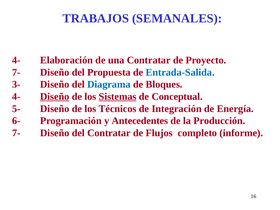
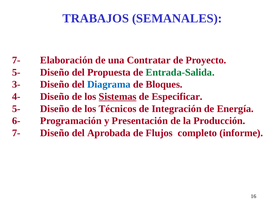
4-: 4- -> 7- (16, 60)
7-: 7- -> 5- (16, 72)
Entrada-Salida colour: blue -> green (180, 72)
Diseño underline: present -> none (55, 97)
Conceptual: Conceptual -> Especificar (177, 97)
Antecedentes: Antecedentes -> Presentación (140, 121)
del Contratar: Contratar -> Aprobada (109, 133)
